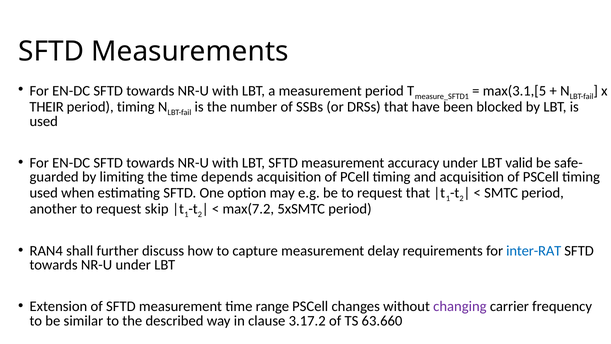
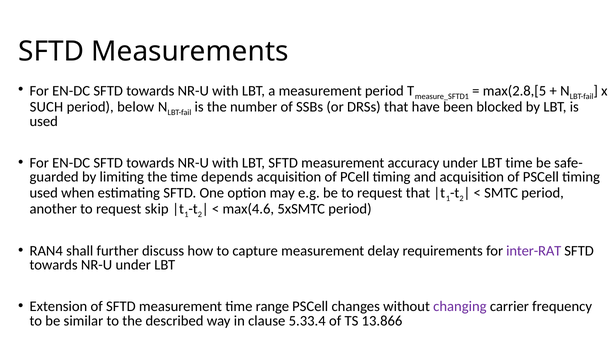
max(3.1,[5: max(3.1,[5 -> max(2.8,[5 (515, 91)
THEIR: THEIR -> SUCH (46, 107)
period timing: timing -> below (136, 107)
LBT valid: valid -> time (519, 163)
max(7.2: max(7.2 -> max(4.6 (248, 209)
inter-RAT colour: blue -> purple (534, 251)
3.17.2: 3.17.2 -> 5.33.4 (307, 320)
63.660: 63.660 -> 13.866 (382, 320)
